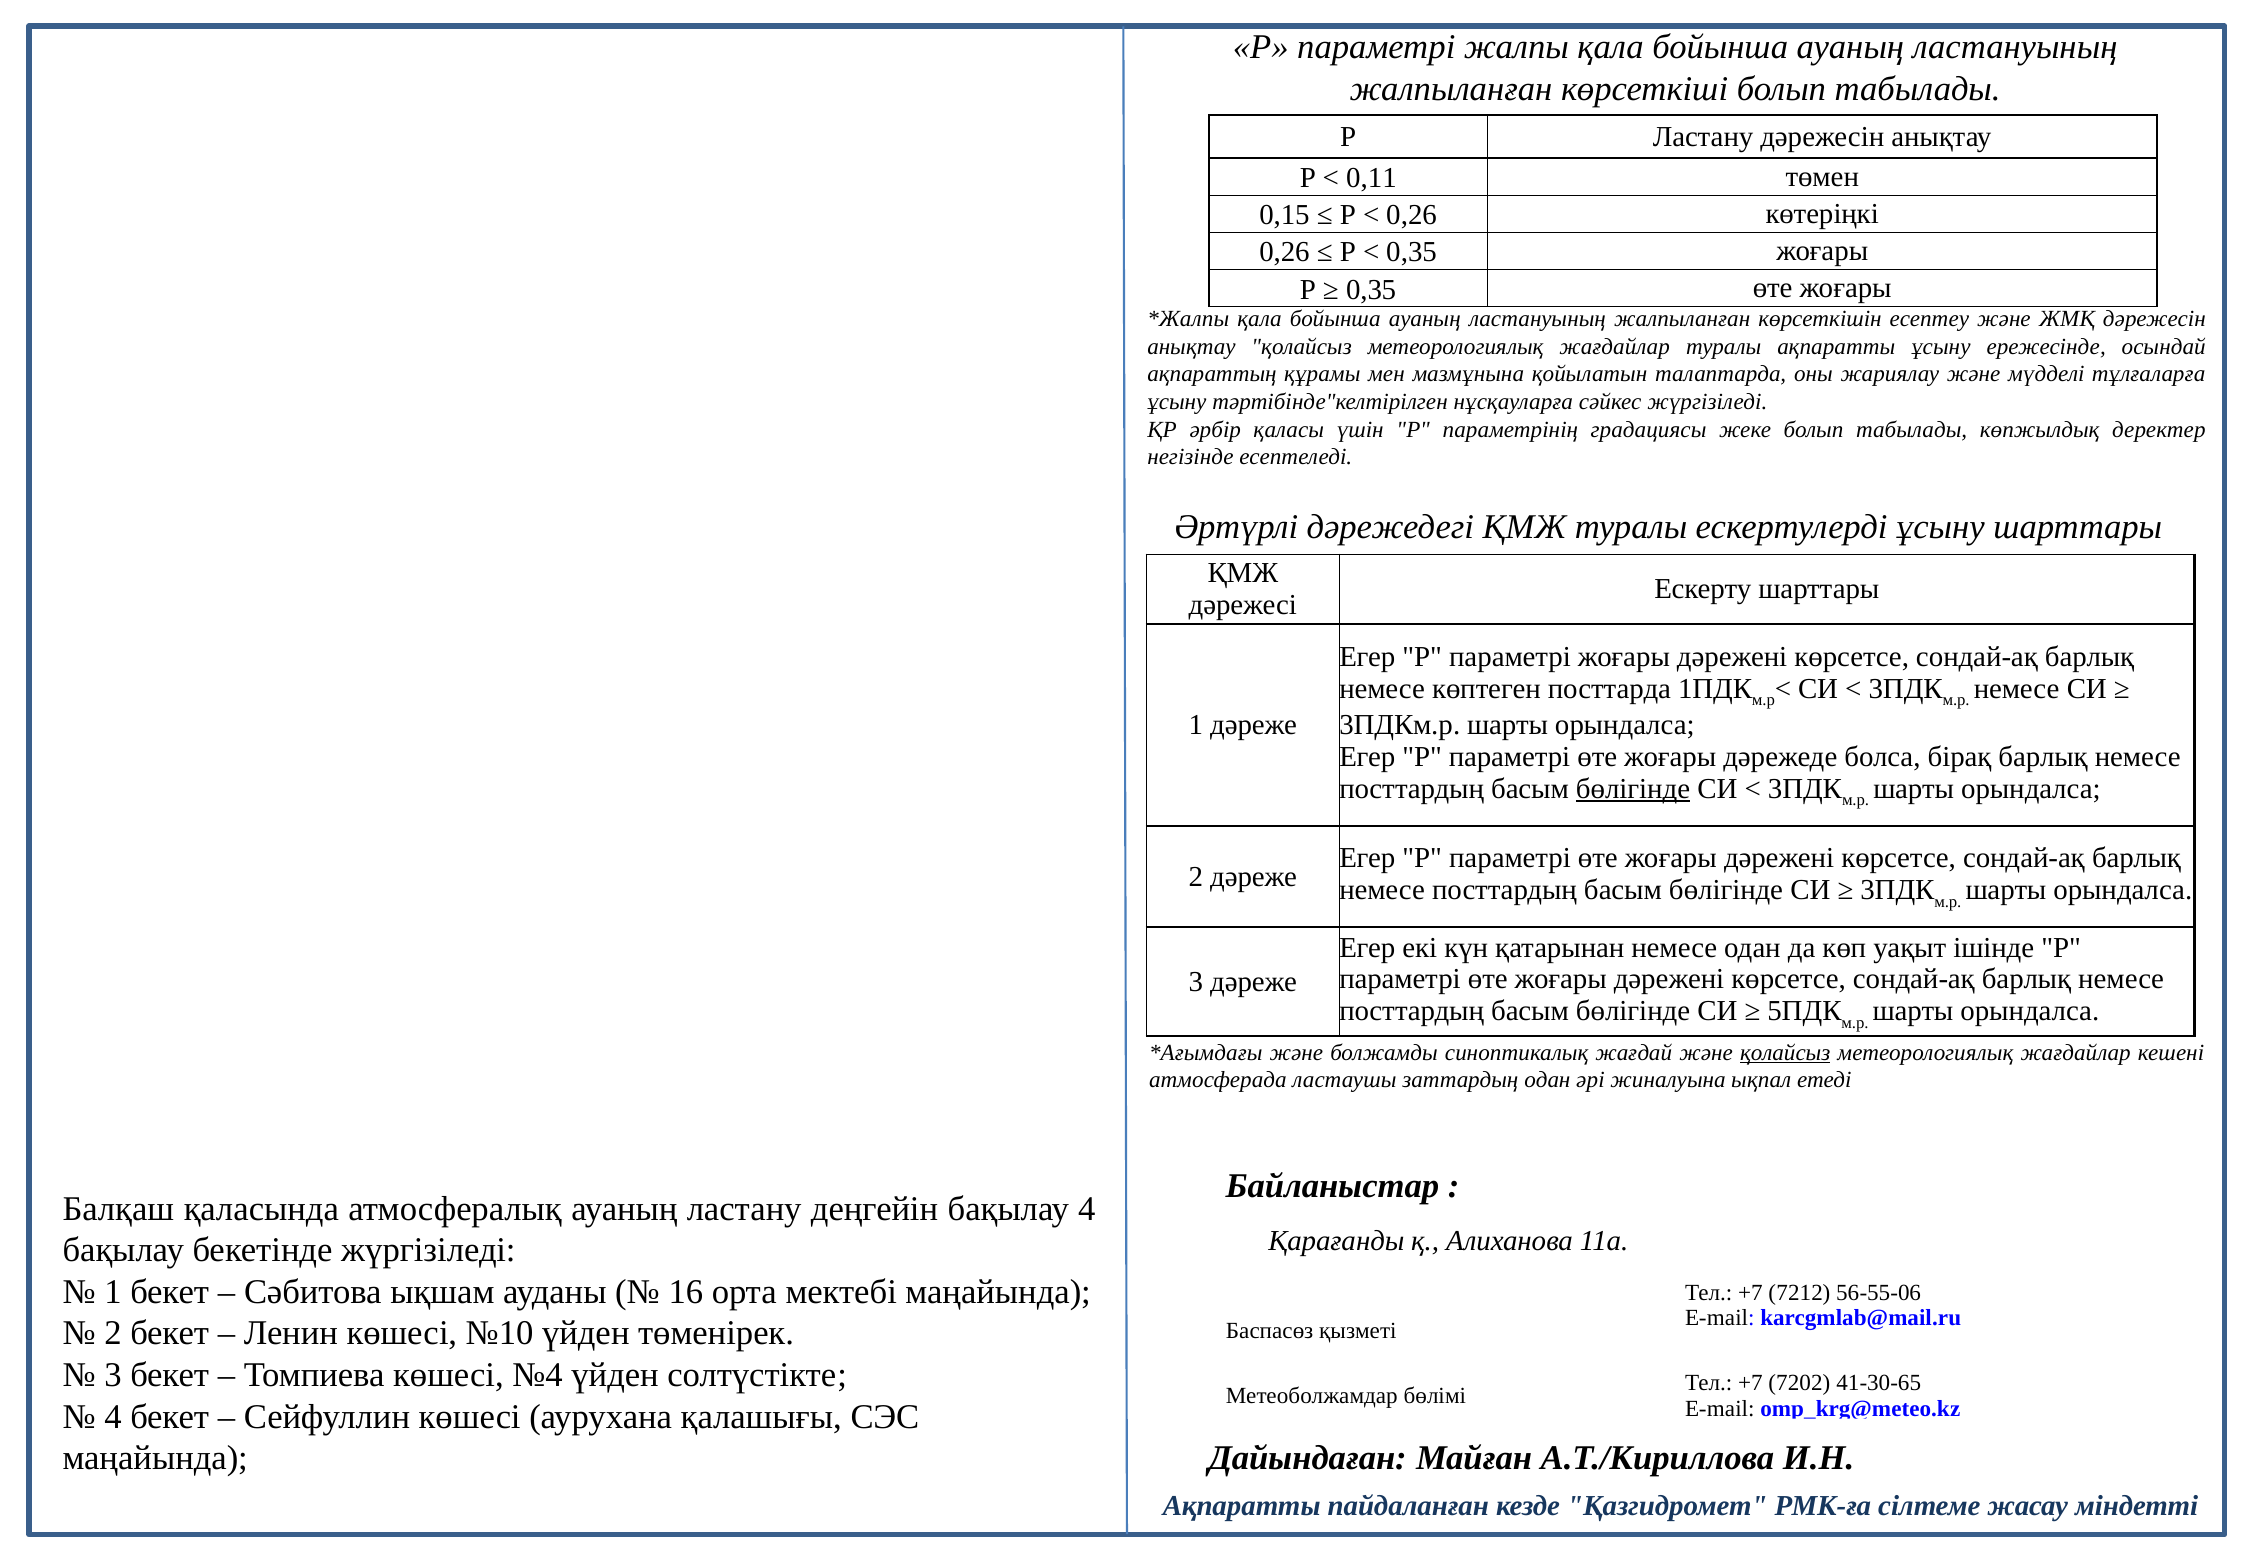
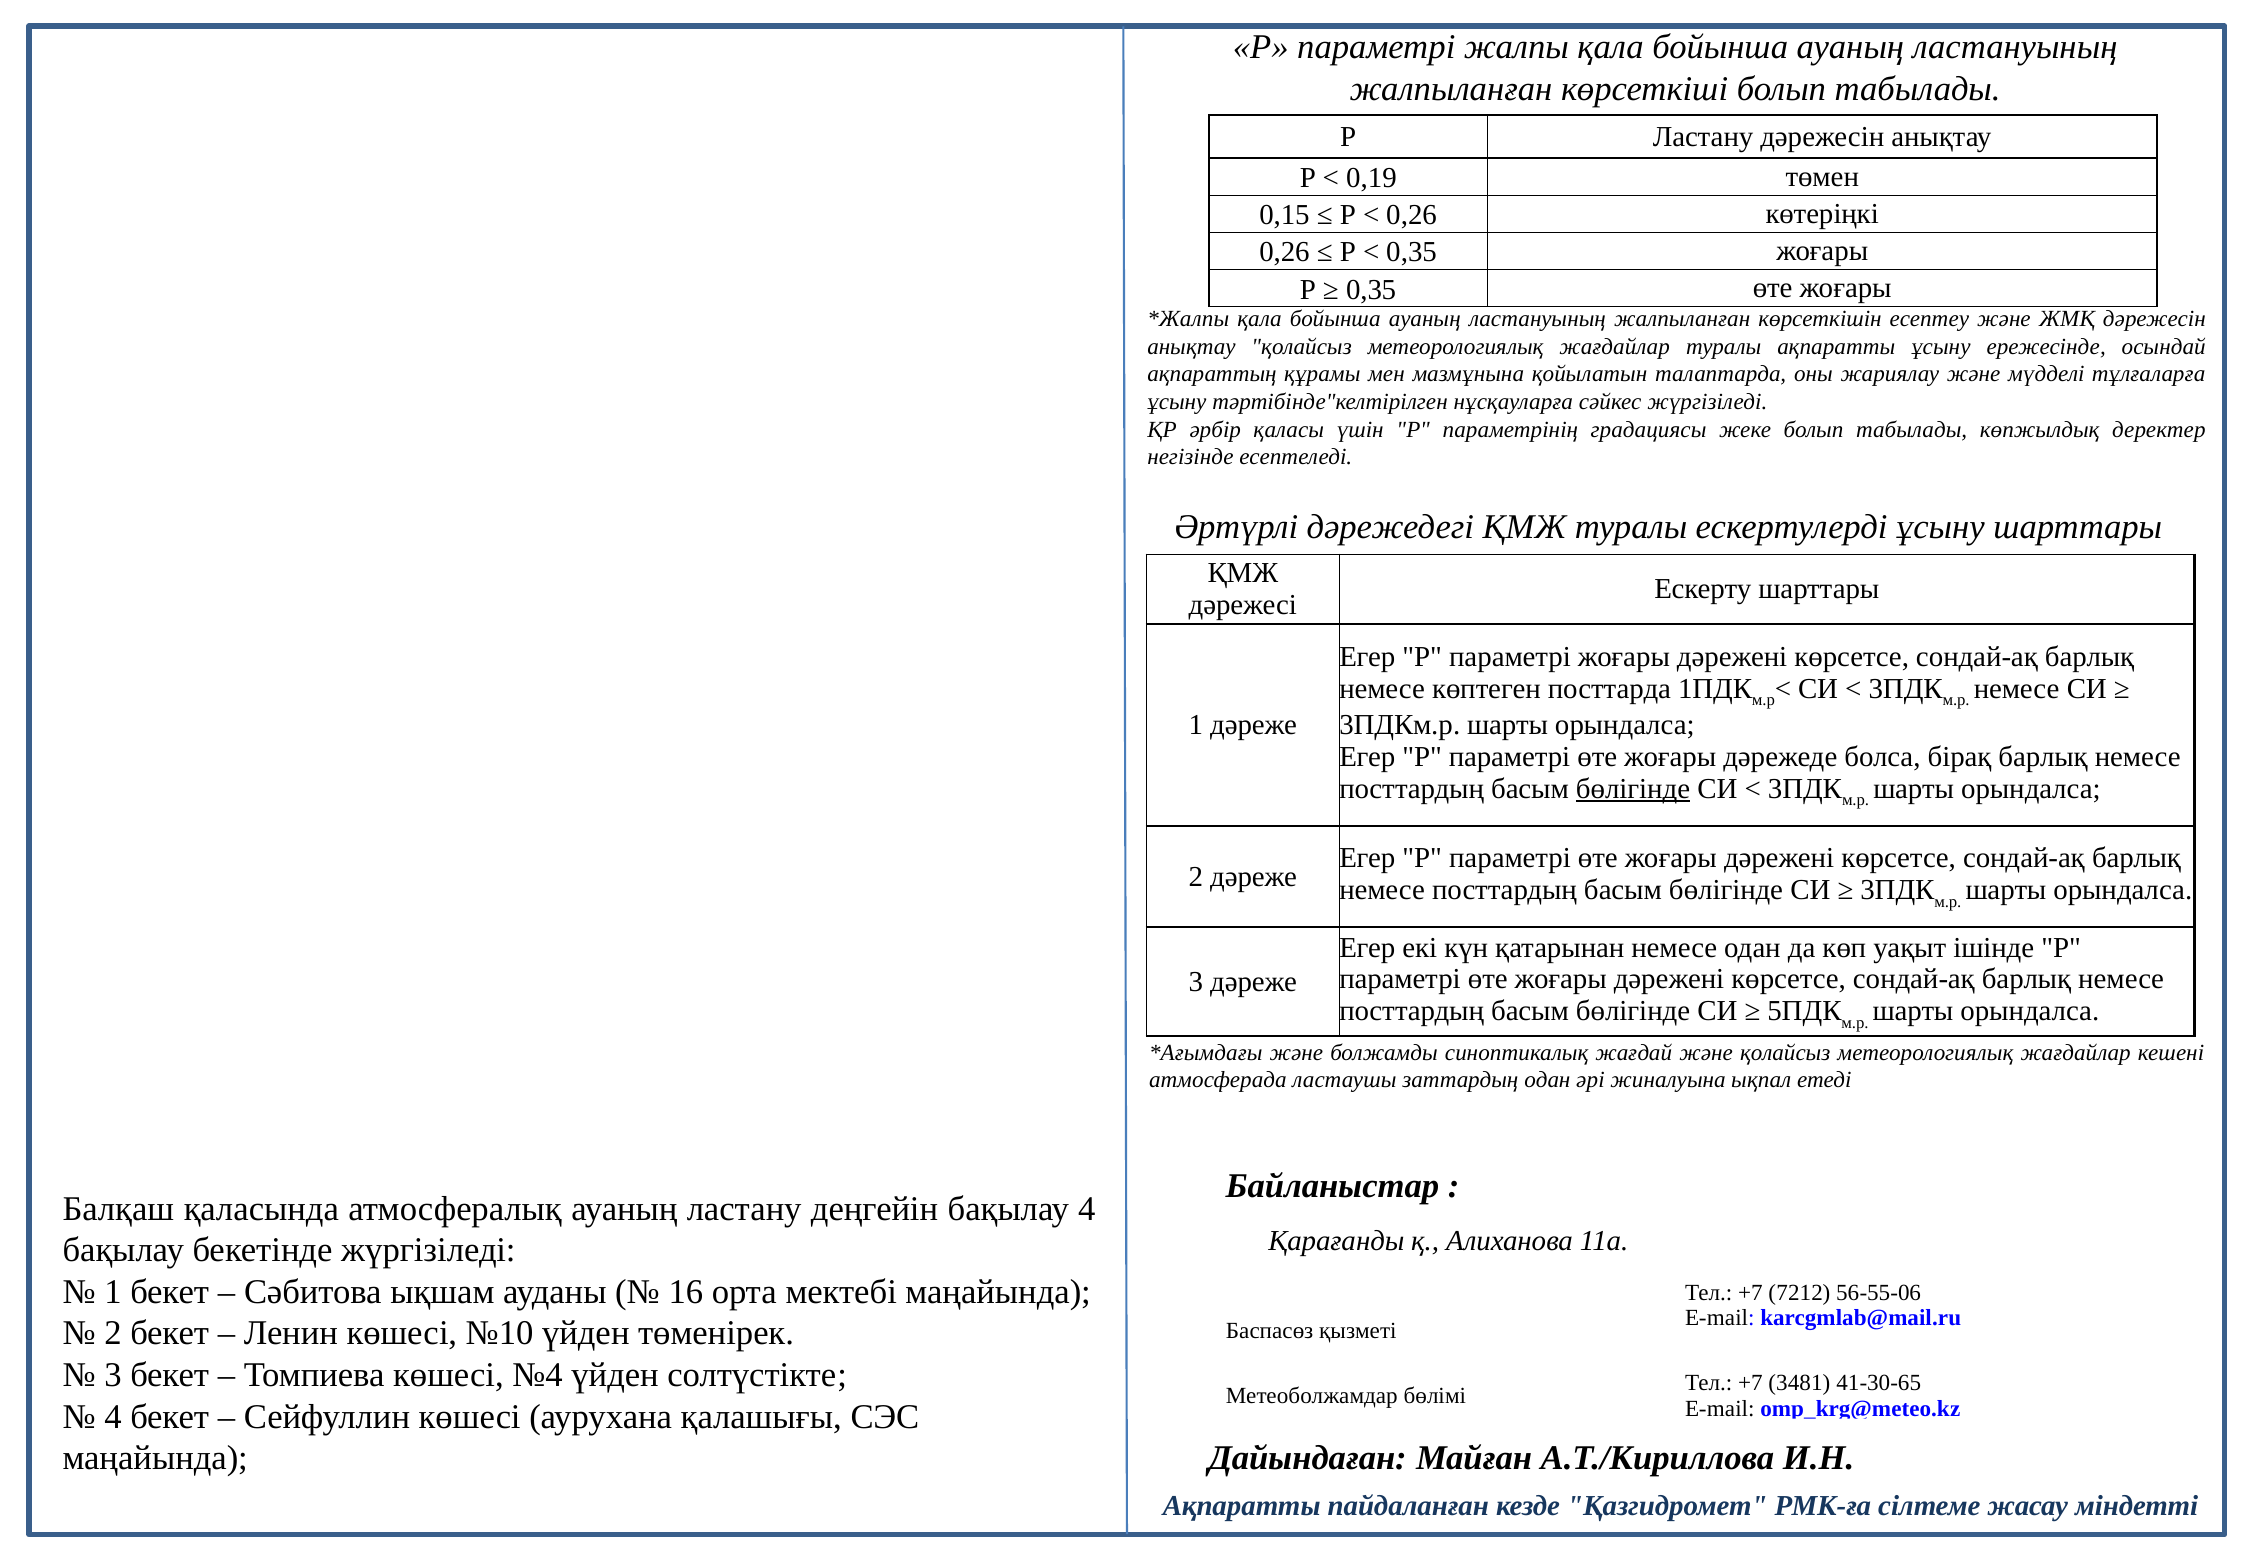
0,11: 0,11 -> 0,19 (1371, 178)
қолайсыз underline: present -> none (1785, 1052)
7202: 7202 -> 3481 (1799, 1382)
